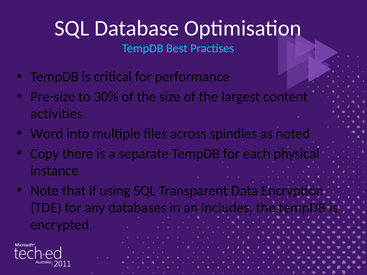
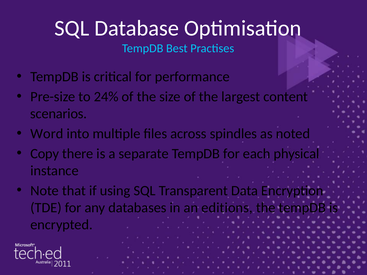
30%: 30% -> 24% (106, 97)
activities: activities -> scenarios (59, 114)
includes: includes -> editions (227, 208)
